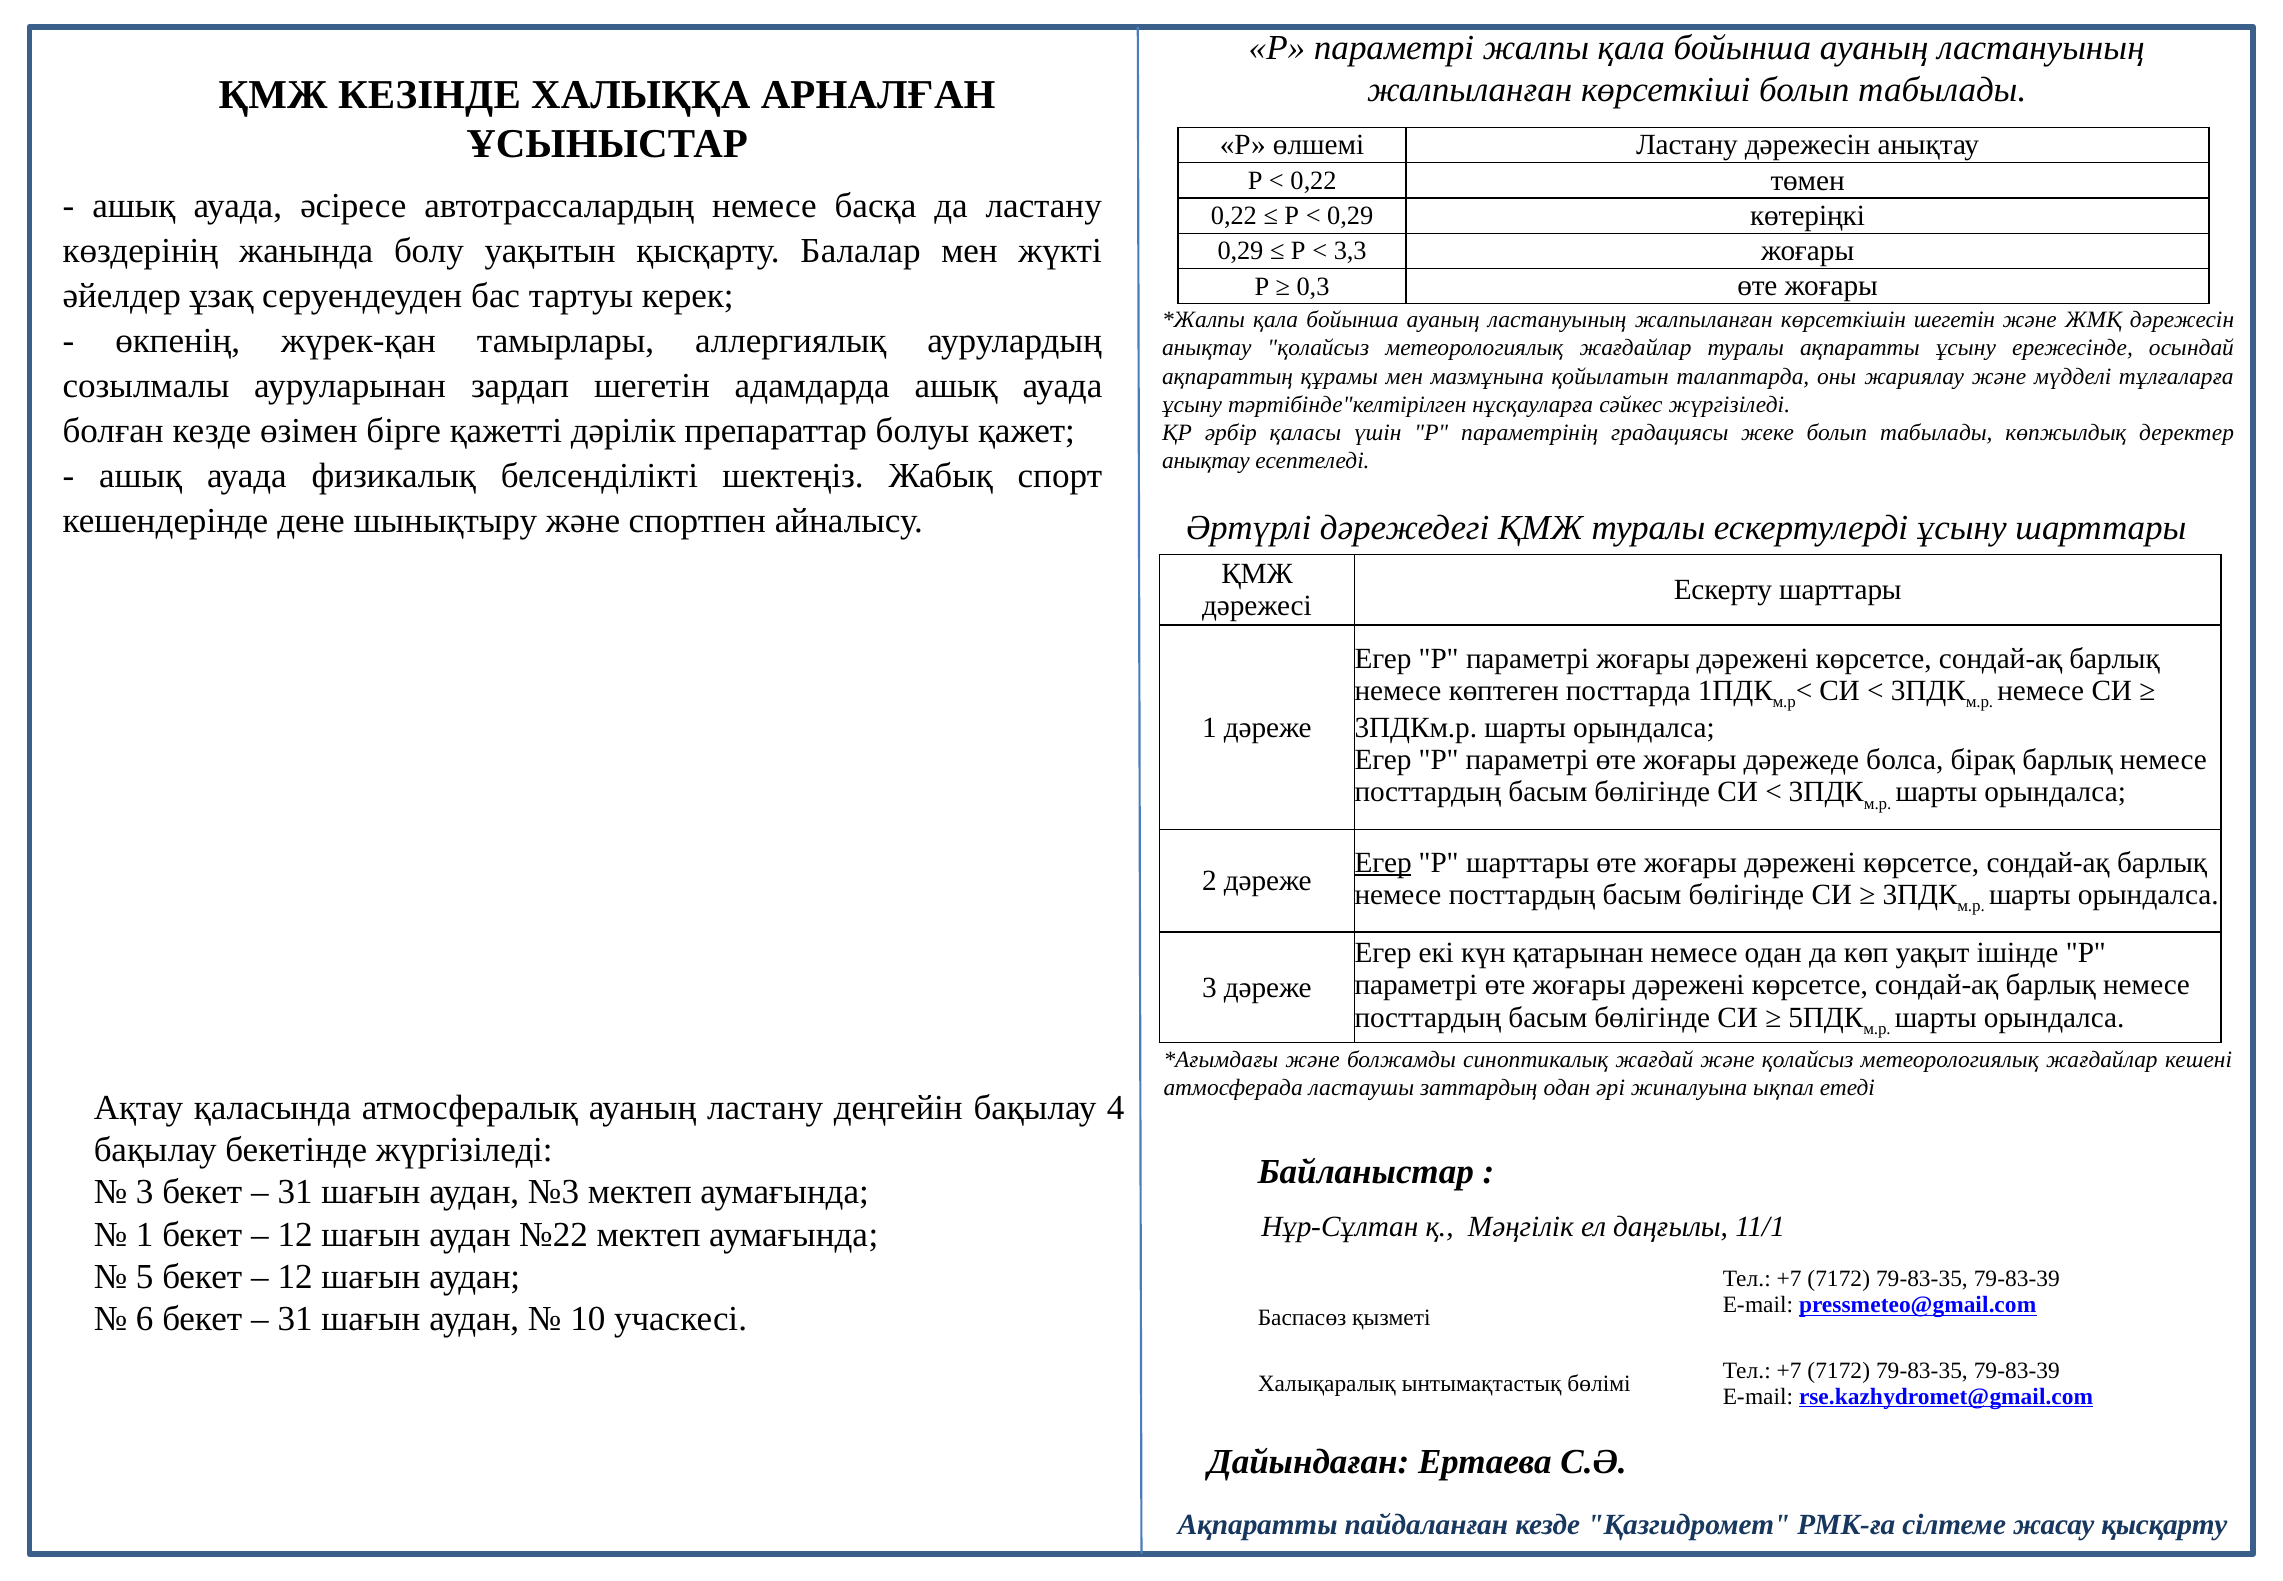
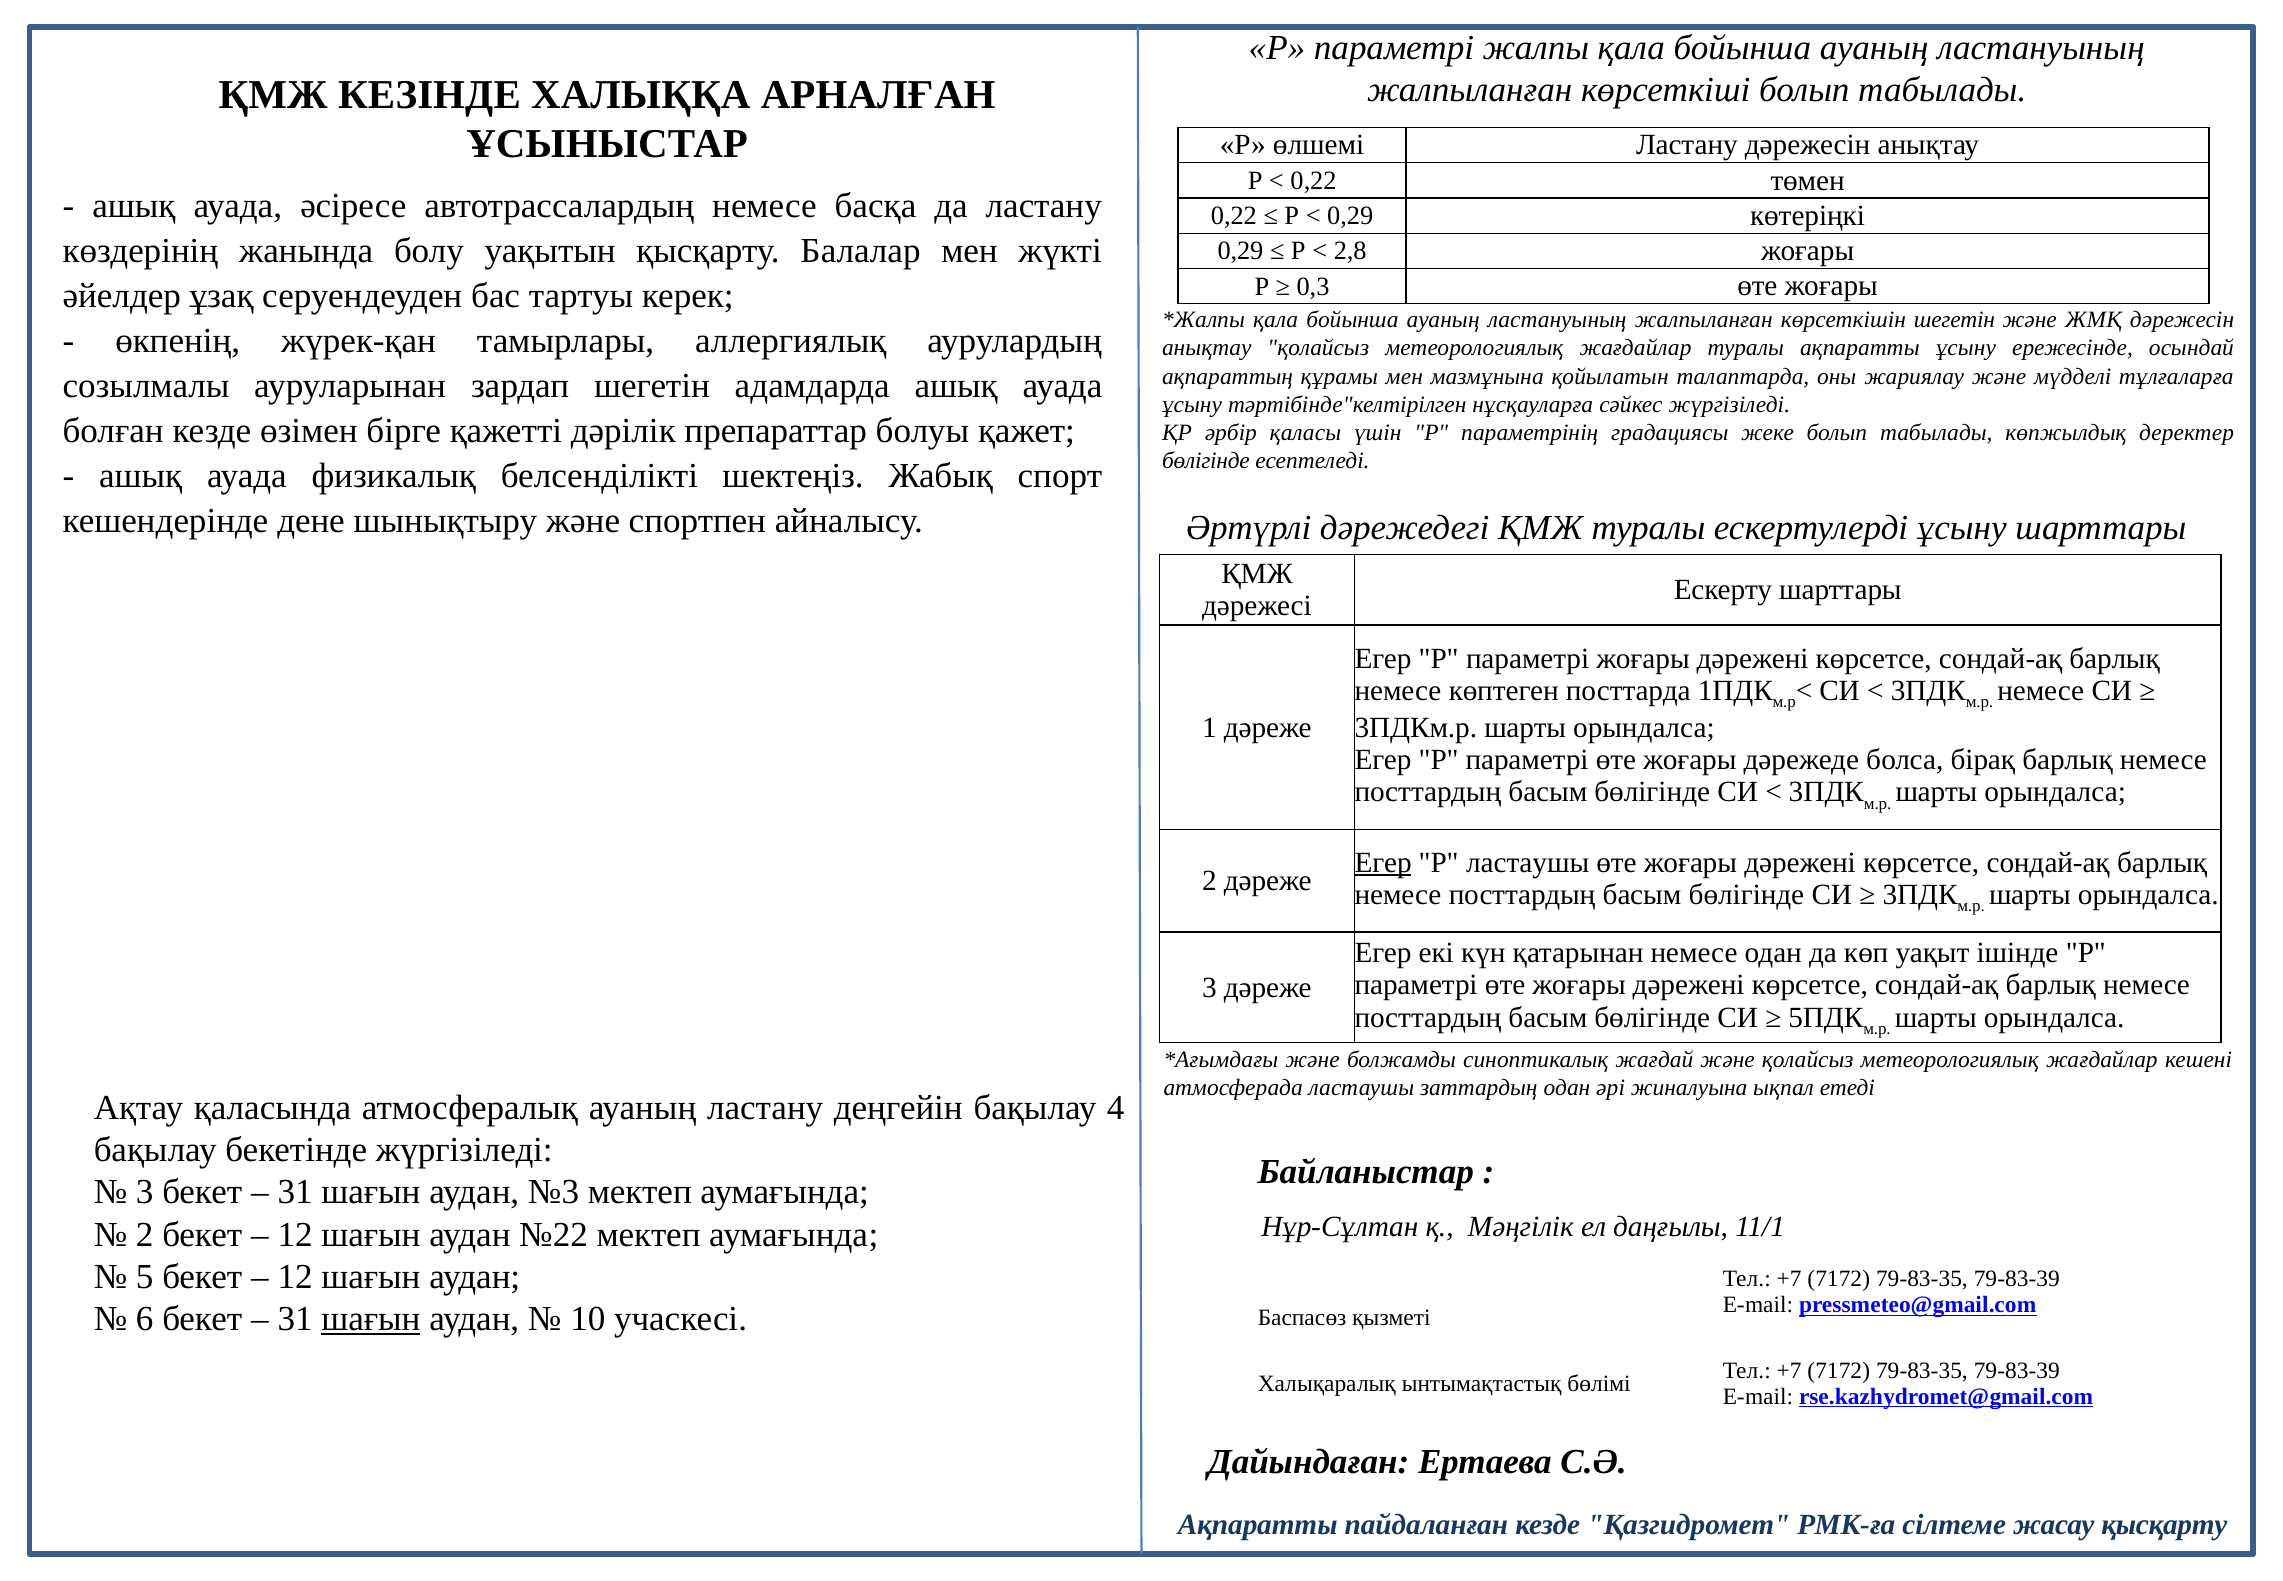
3,3: 3,3 -> 2,8 (1350, 251)
анықтау: анықтау -> бөлігінде (1206, 460)
Р шарттары: шарттары -> ластаушы (1528, 862)
1: 1 -> 2 (145, 1234)
шағын underline: none -> present (371, 1318)
